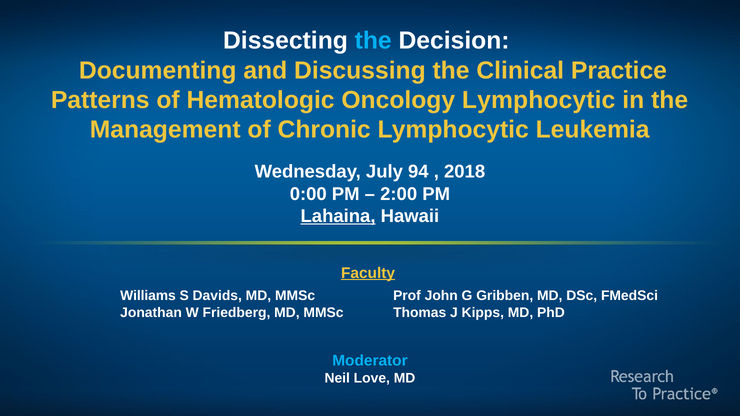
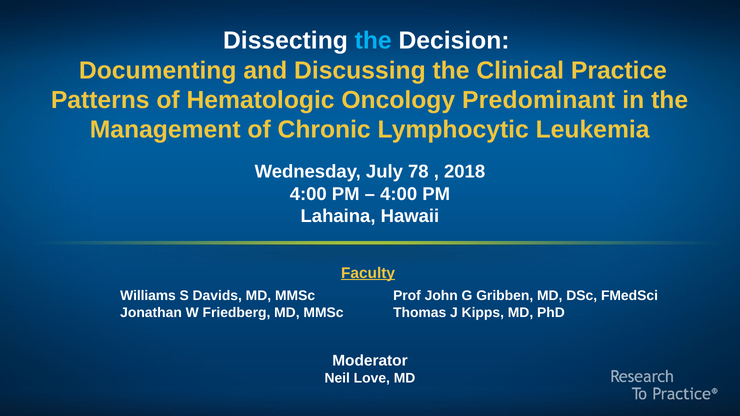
Oncology Lymphocytic: Lymphocytic -> Predominant (539, 100)
94: 94 -> 78 (418, 172)
0:00: 0:00 -> 4:00 (308, 194)
2:00: 2:00 -> 4:00 (399, 194)
Lahaina underline: present -> none (338, 216)
Moderator colour: light blue -> white (370, 361)
